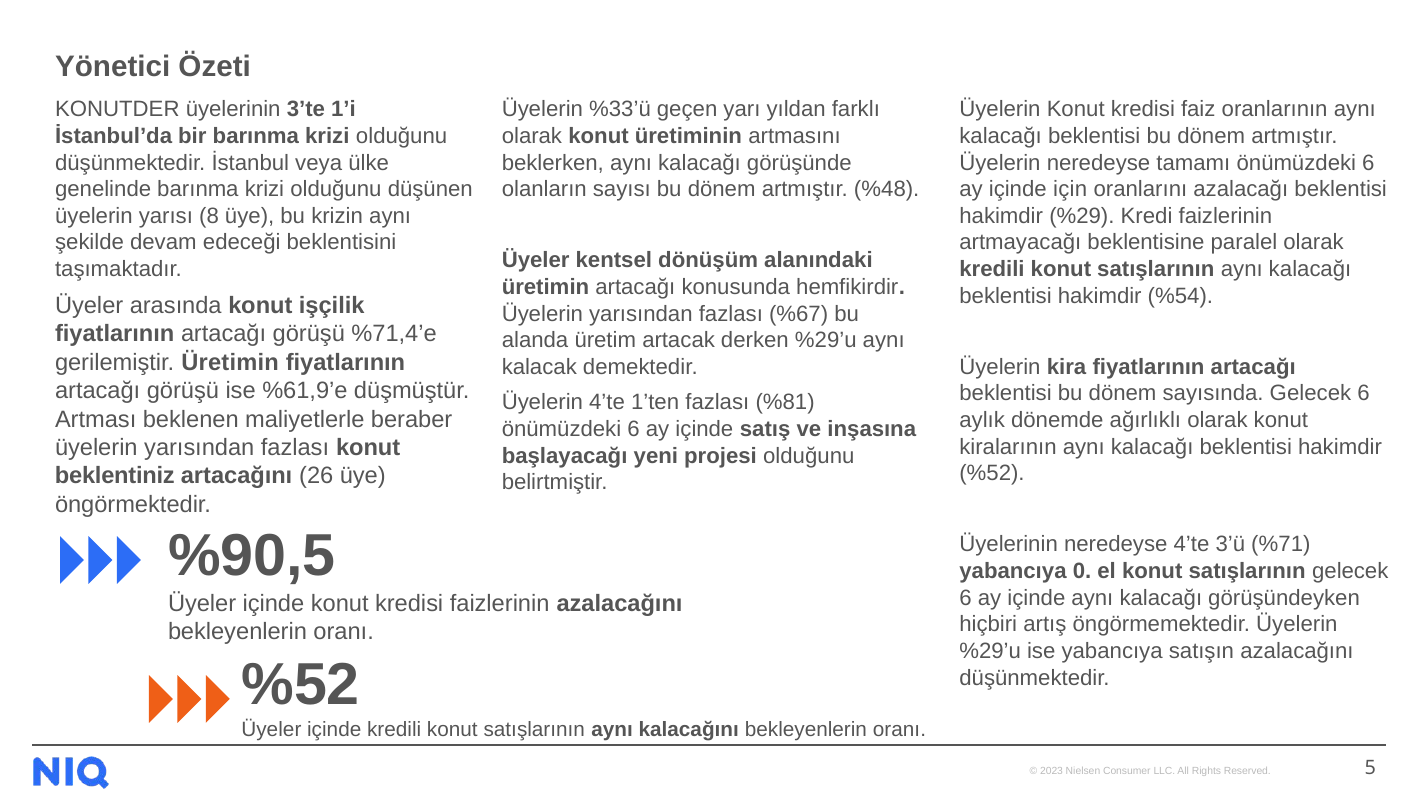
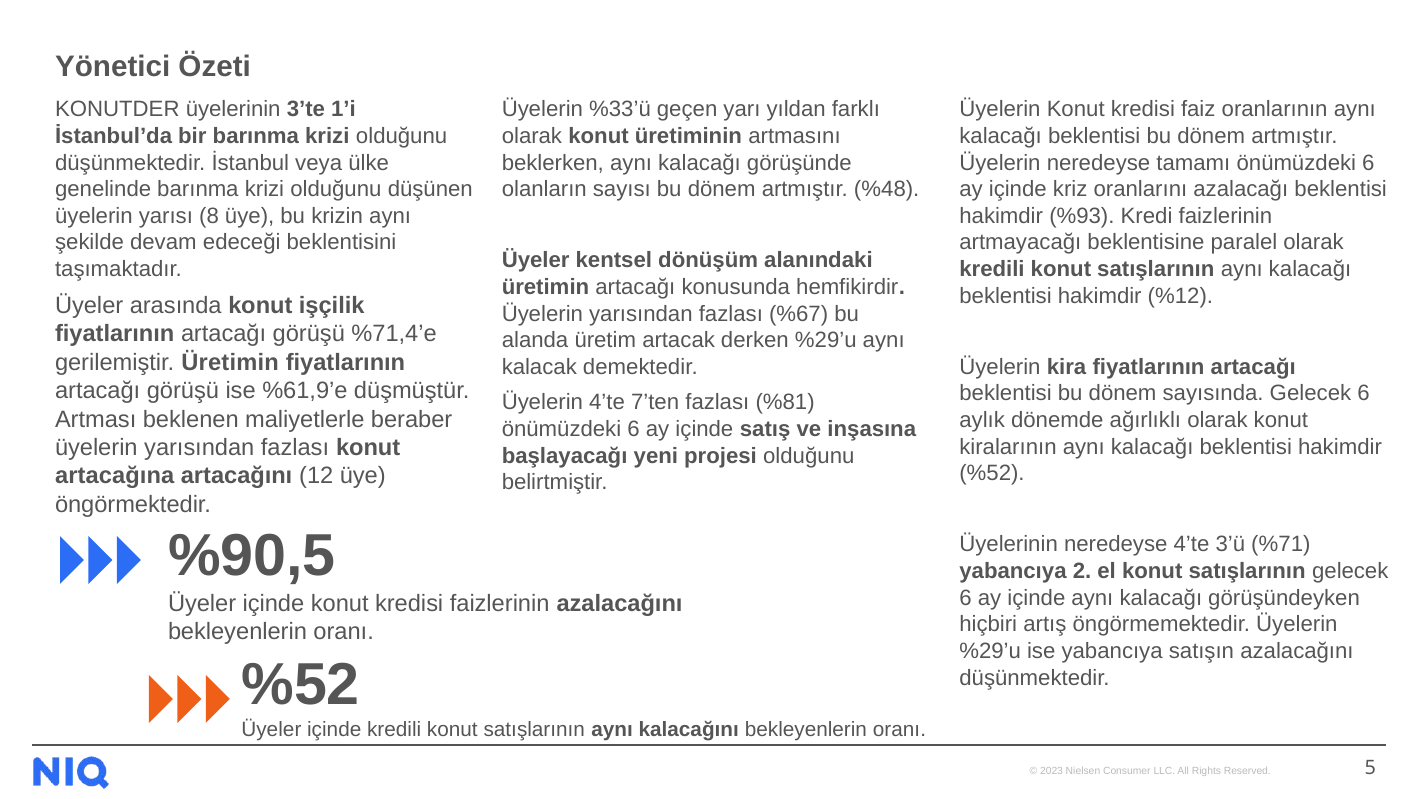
için: için -> kriz (1070, 189)
%29: %29 -> %93 (1082, 216)
%54: %54 -> %12 (1180, 296)
1’ten: 1’ten -> 7’ten (655, 403)
beklentiniz: beklentiniz -> artacağına (115, 476)
26: 26 -> 12 (316, 476)
0: 0 -> 2 (1082, 571)
